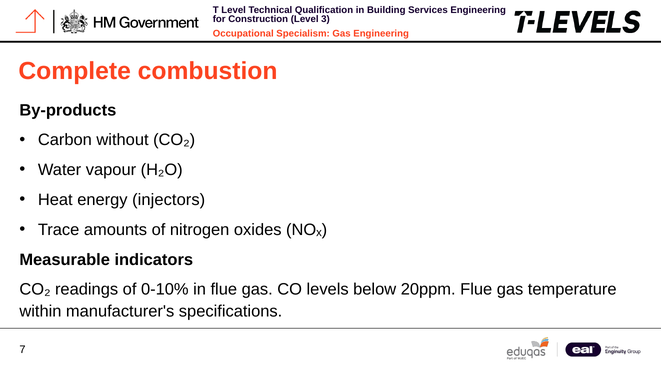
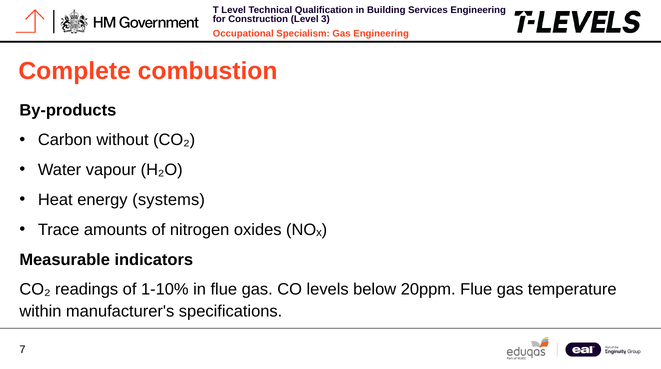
injectors: injectors -> systems (169, 200)
0-10%: 0-10% -> 1-10% (165, 290)
